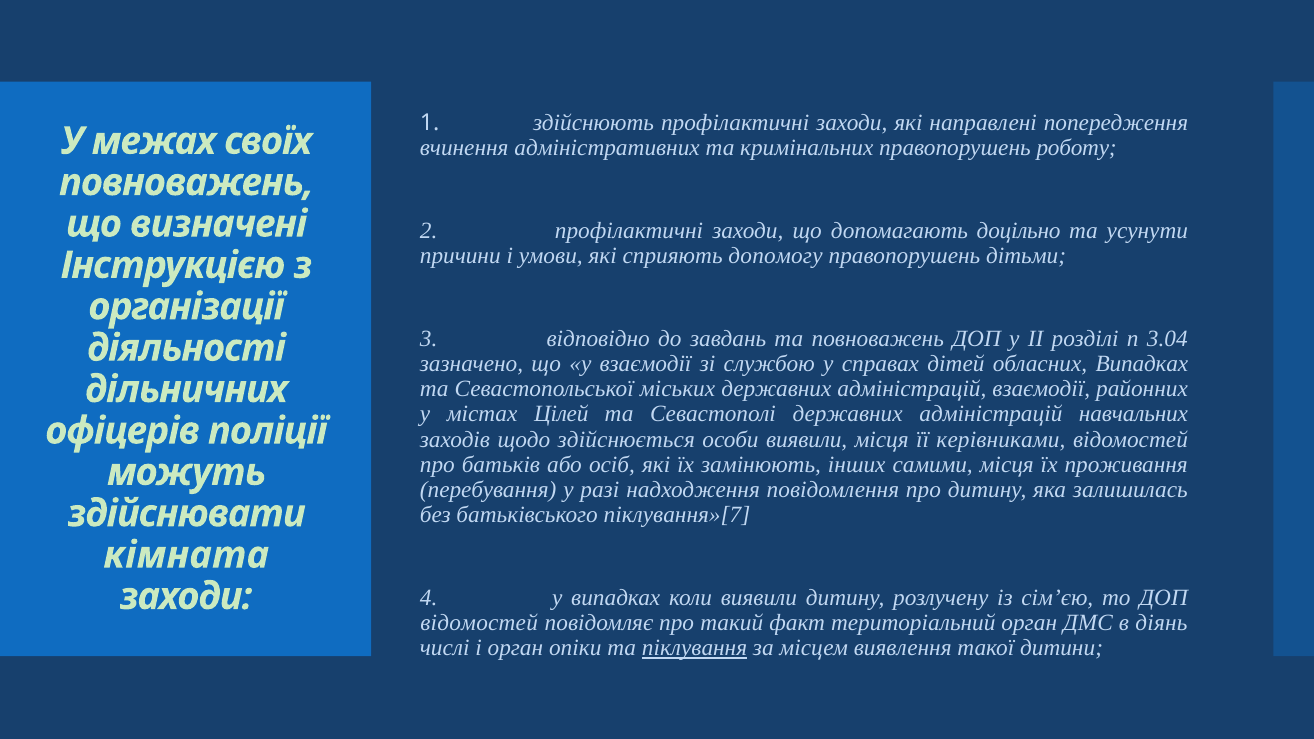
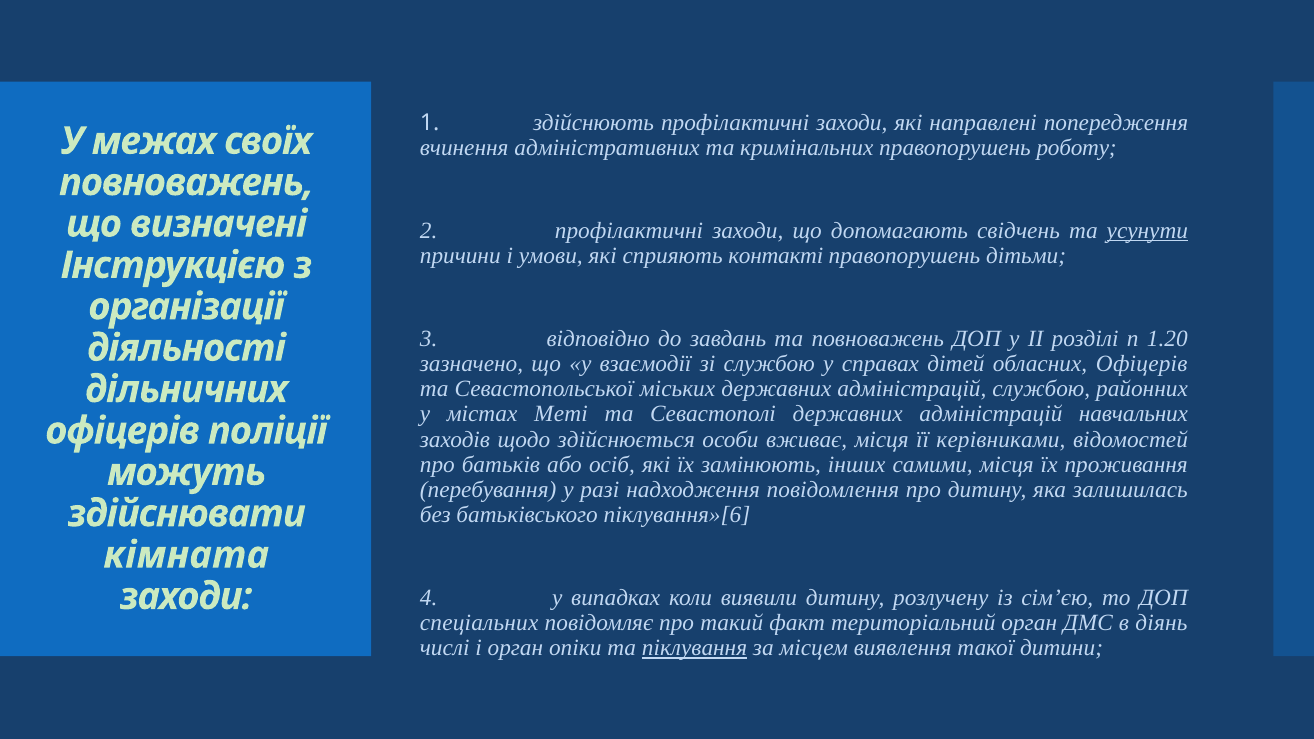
доцільно: доцільно -> свідчень (1018, 231)
усунути underline: none -> present (1147, 231)
допомогу: допомогу -> контакті (776, 256)
3.04: 3.04 -> 1.20 (1167, 339)
обласних Випадках: Випадках -> Офіцерів (1142, 364)
адміністрацій взаємодії: взаємодії -> службою (1041, 389)
Цілей: Цілей -> Меті (561, 414)
особи виявили: виявили -> вживає (807, 439)
піклування»[7: піклування»[7 -> піклування»[6 (677, 515)
відомостей: відомостей -> спеціальних (479, 623)
